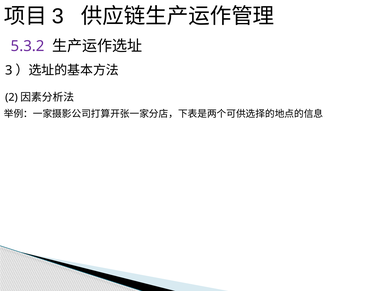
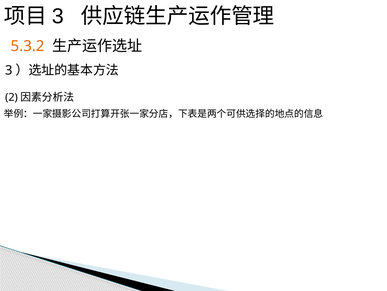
5.3.2 colour: purple -> orange (28, 46)
